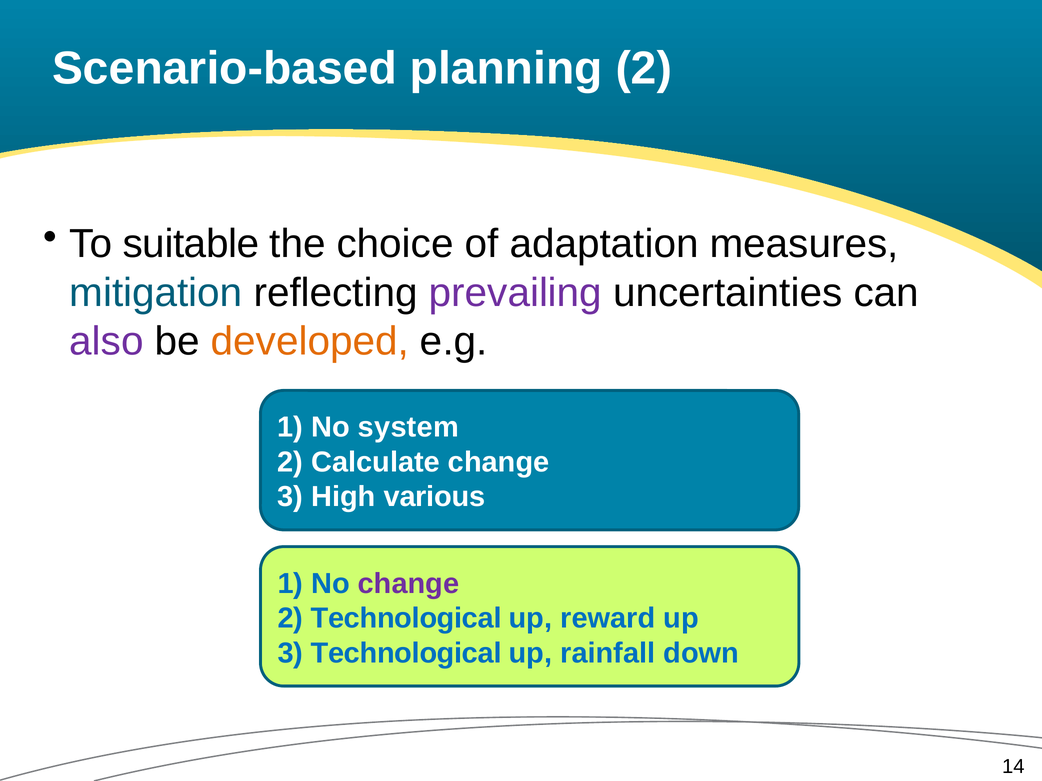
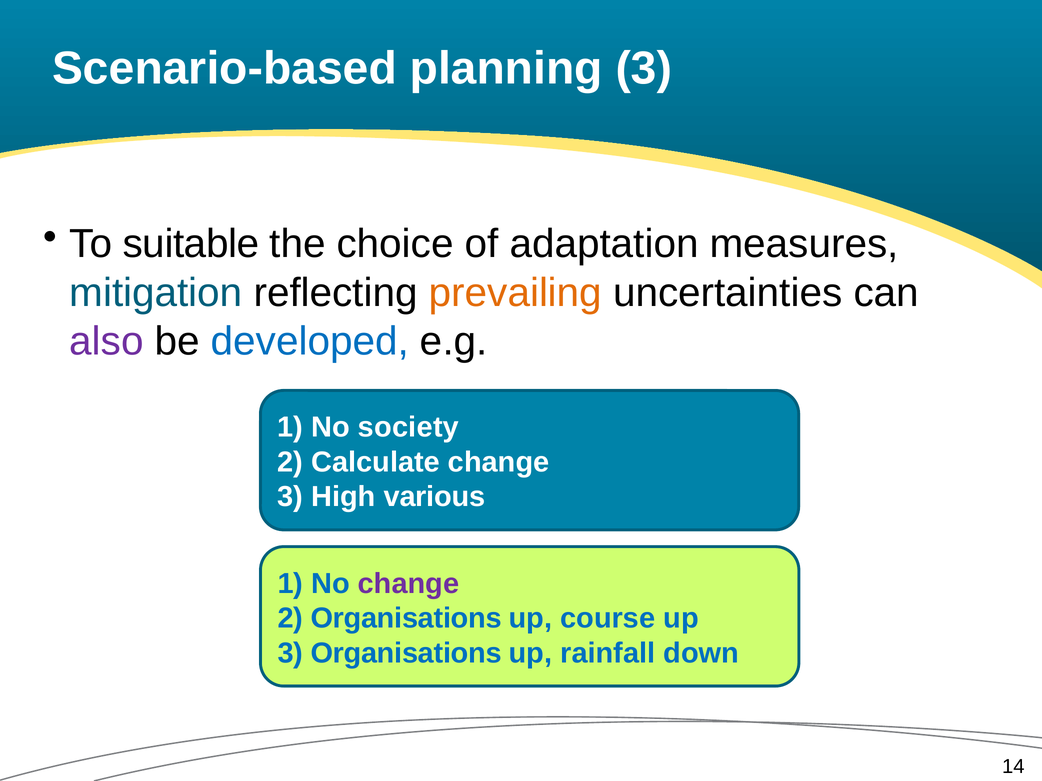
planning 2: 2 -> 3 (644, 68)
prevailing colour: purple -> orange (515, 293)
developed colour: orange -> blue (310, 342)
system: system -> society (408, 428)
2 Technological: Technological -> Organisations (406, 619)
reward: reward -> course (608, 619)
3 Technological: Technological -> Organisations (406, 654)
